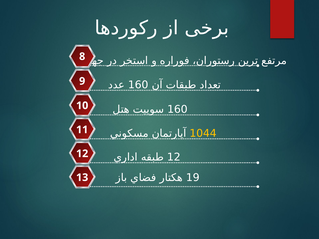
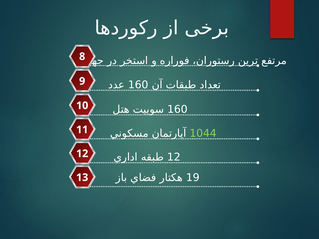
1044 colour: yellow -> light green (203, 133)
